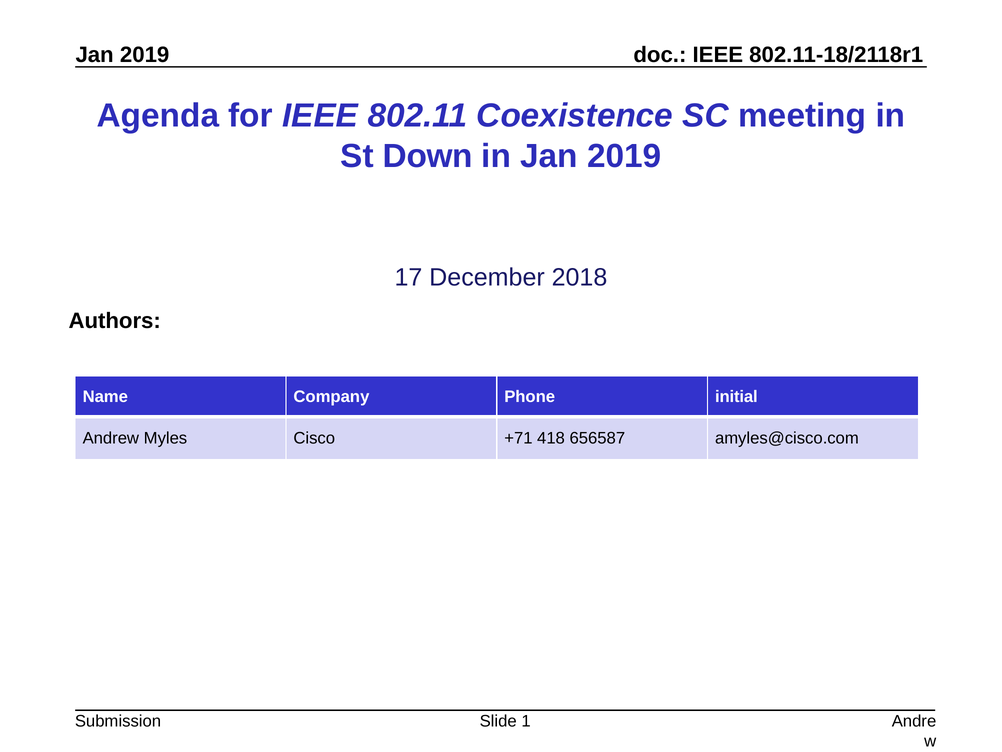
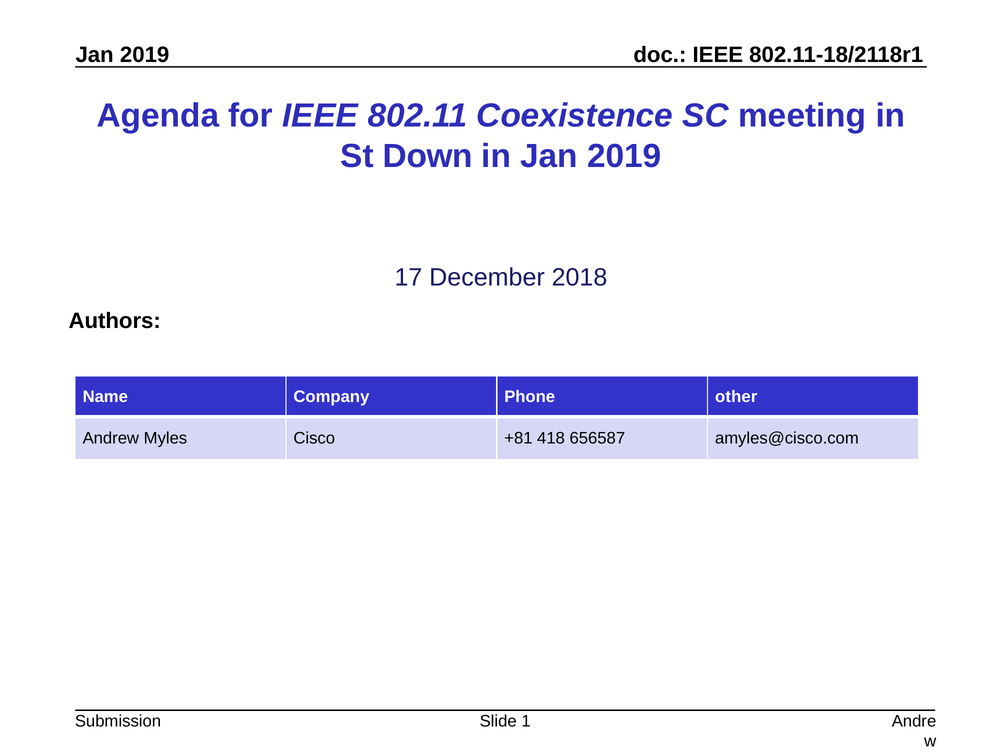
initial: initial -> other (736, 396)
+71: +71 -> +81 (518, 438)
